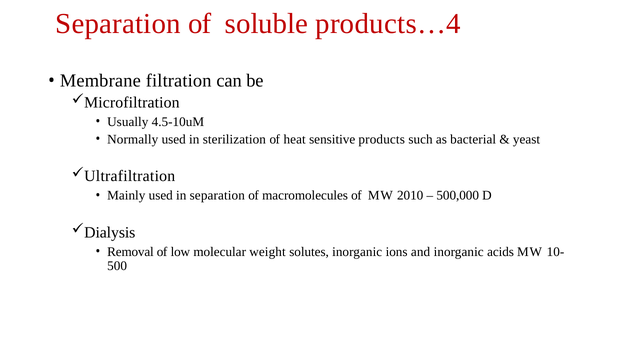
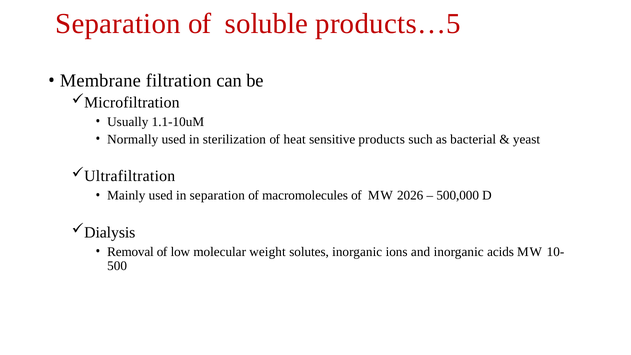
products…4: products…4 -> products…5 (388, 24)
4.5-10uM: 4.5-10uM -> 1.1-10uM (178, 122)
2010: 2010 -> 2026 (410, 195)
